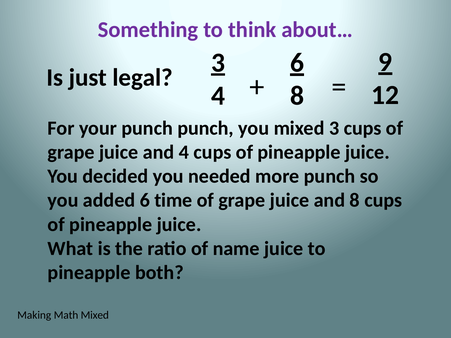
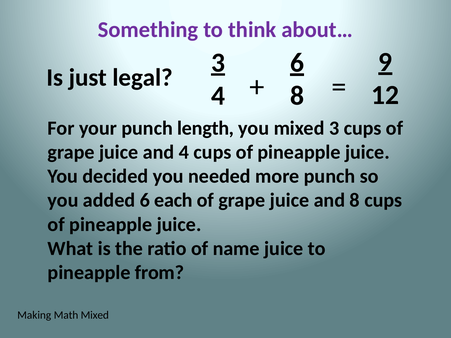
punch punch: punch -> length (206, 128)
time: time -> each (173, 201)
both: both -> from (159, 273)
